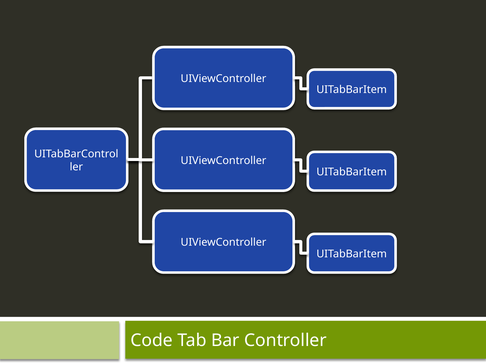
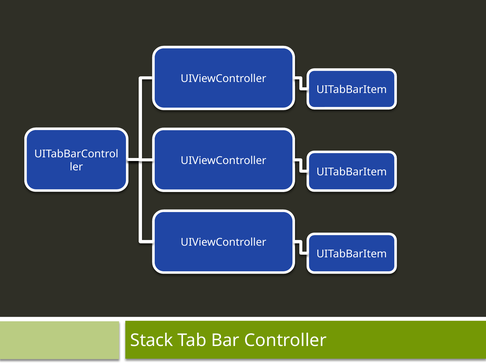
Code: Code -> Stack (152, 341)
